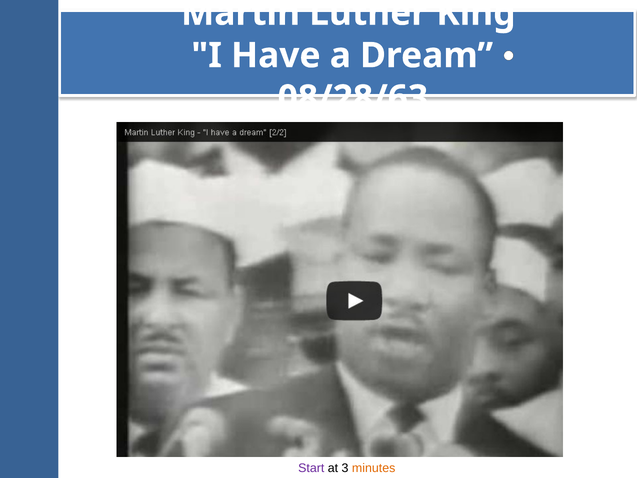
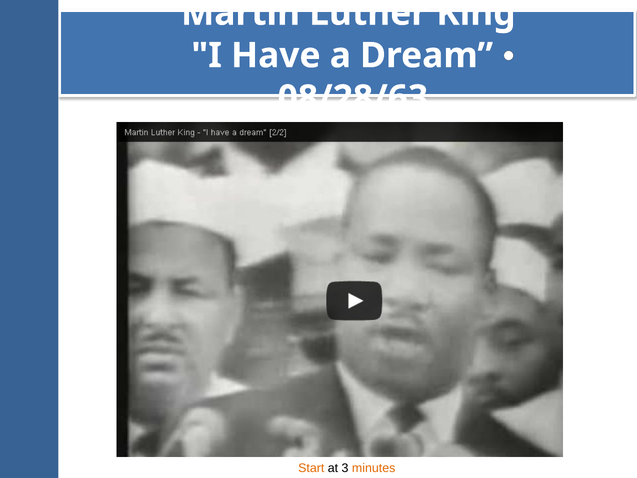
Start colour: purple -> orange (311, 468)
